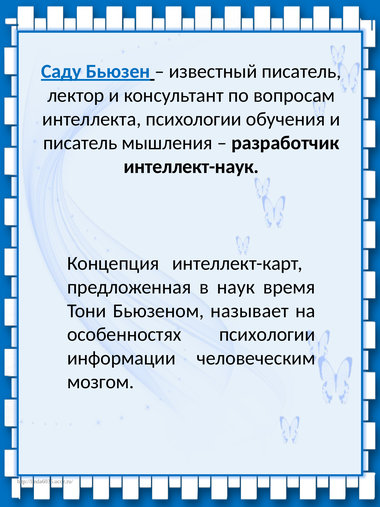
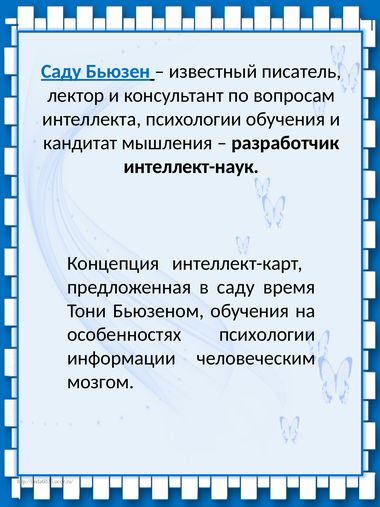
писатель: писатель -> кандитат (80, 143)
в наук: наук -> саду (236, 287)
Бьюзеном называет: называет -> обучения (250, 311)
